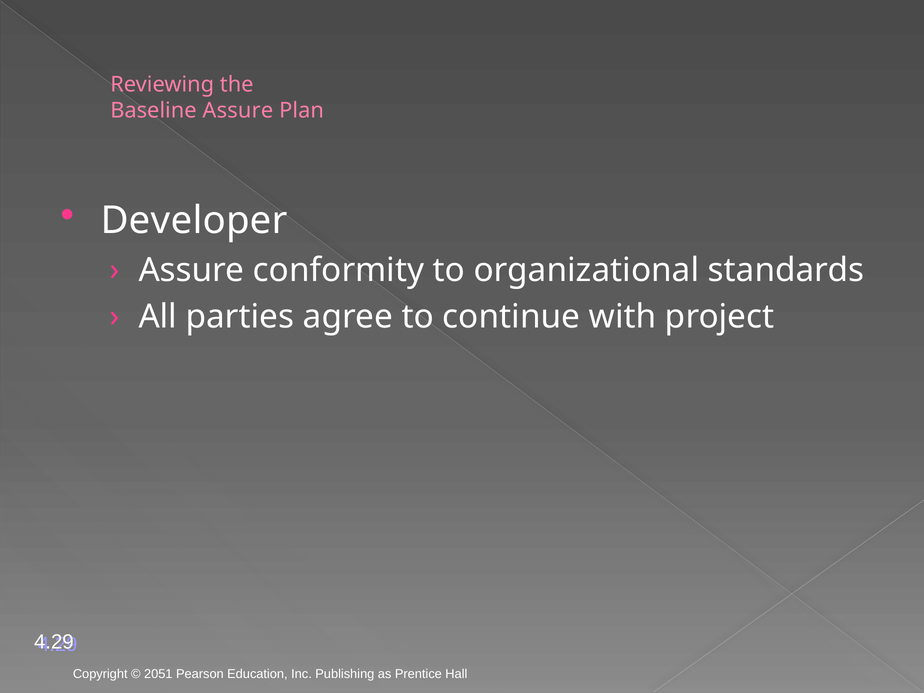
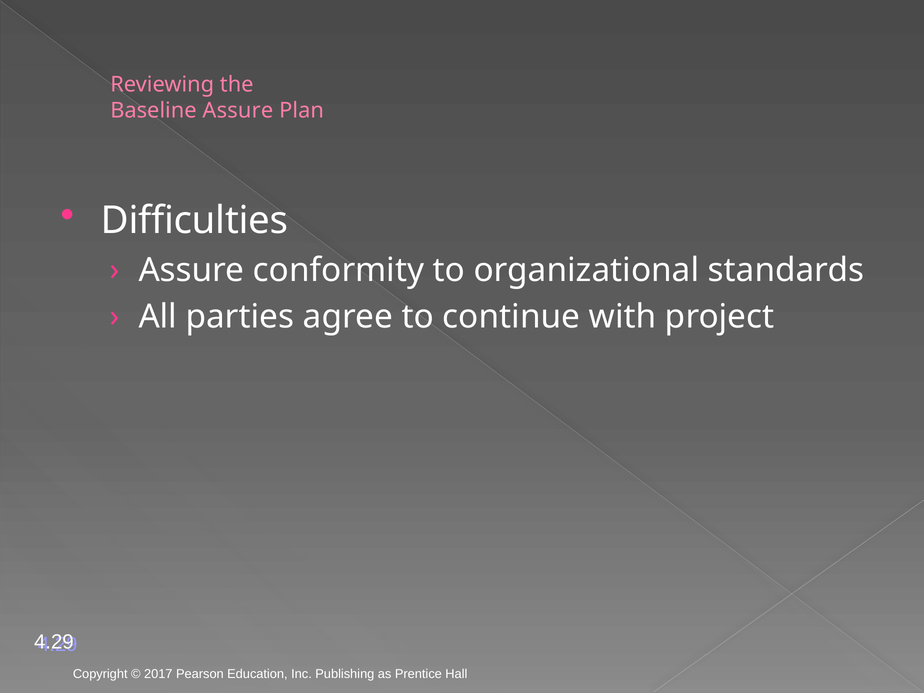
Developer: Developer -> Difficulties (194, 221)
2051: 2051 -> 2017 (158, 674)
